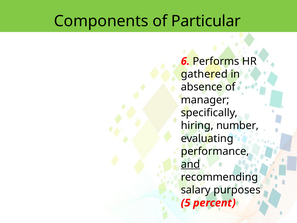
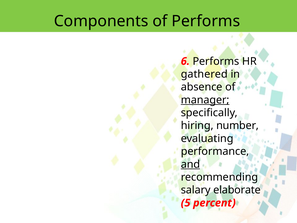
of Particular: Particular -> Performs (206, 21)
manager underline: none -> present (205, 100)
purposes: purposes -> elaborate (237, 190)
